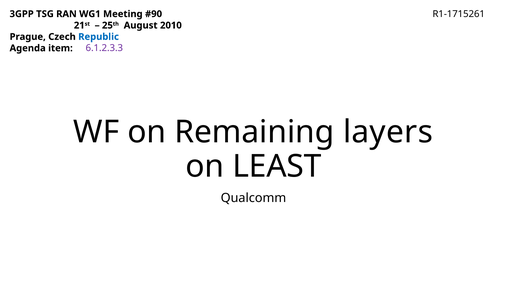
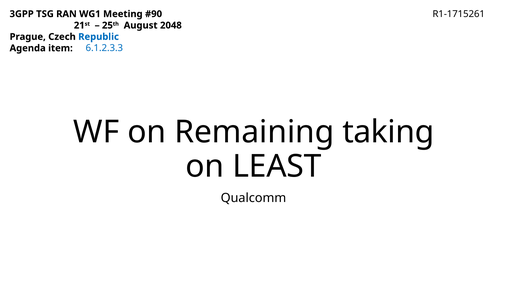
2010: 2010 -> 2048 (171, 25)
6.1.2.3.3 colour: purple -> blue (104, 48)
layers: layers -> taking (388, 132)
